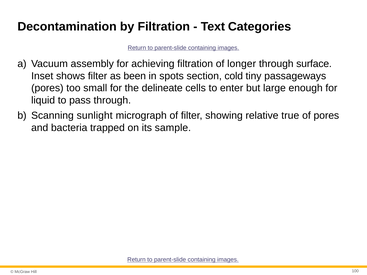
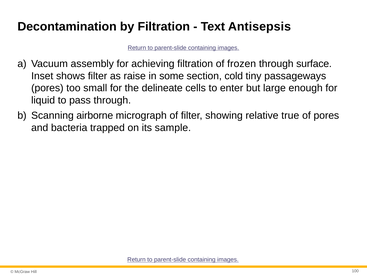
Categories: Categories -> Antisepsis (259, 27)
longer: longer -> frozen (242, 64)
been: been -> raise (135, 76)
spots: spots -> some (172, 76)
sunlight: sunlight -> airborne (95, 116)
